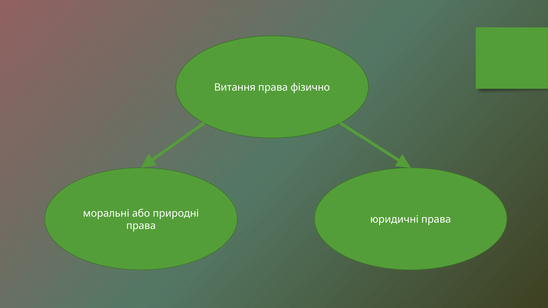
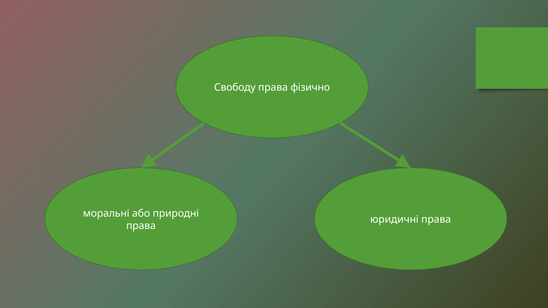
Витання: Витання -> Свободу (235, 88)
